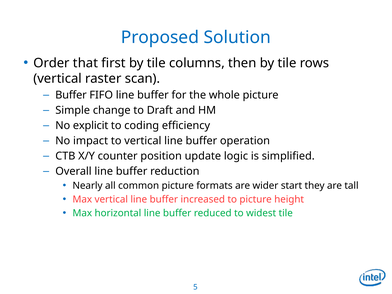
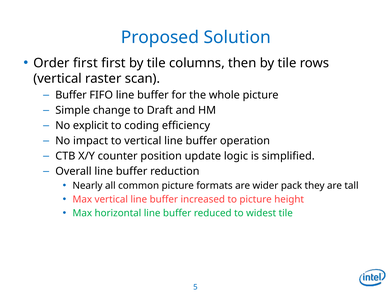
Order that: that -> first (85, 63)
start: start -> pack (292, 186)
